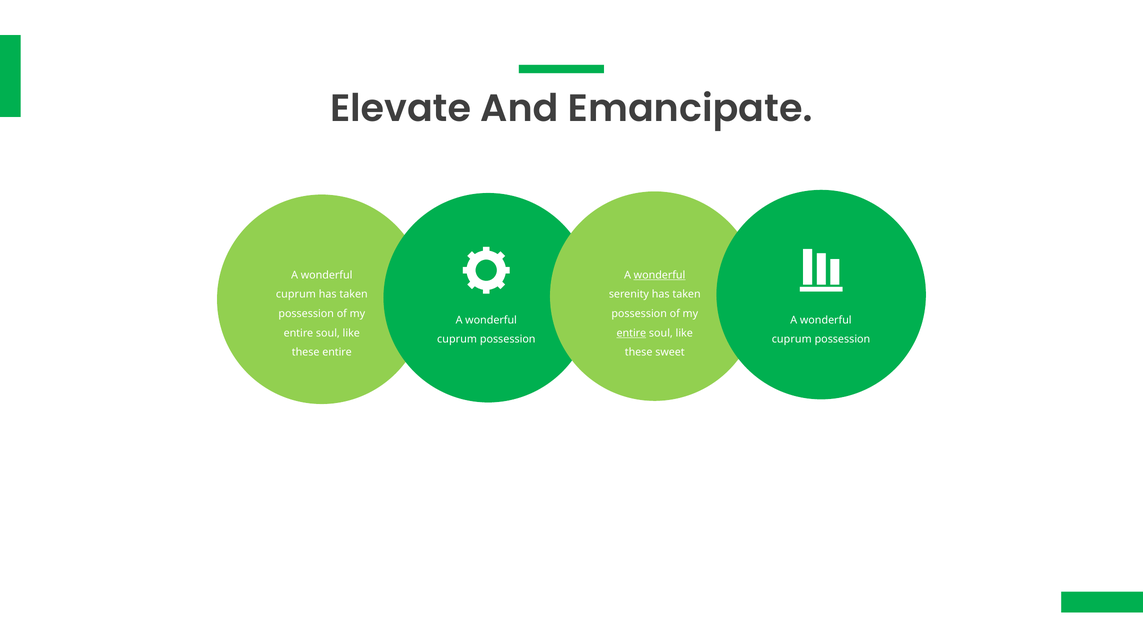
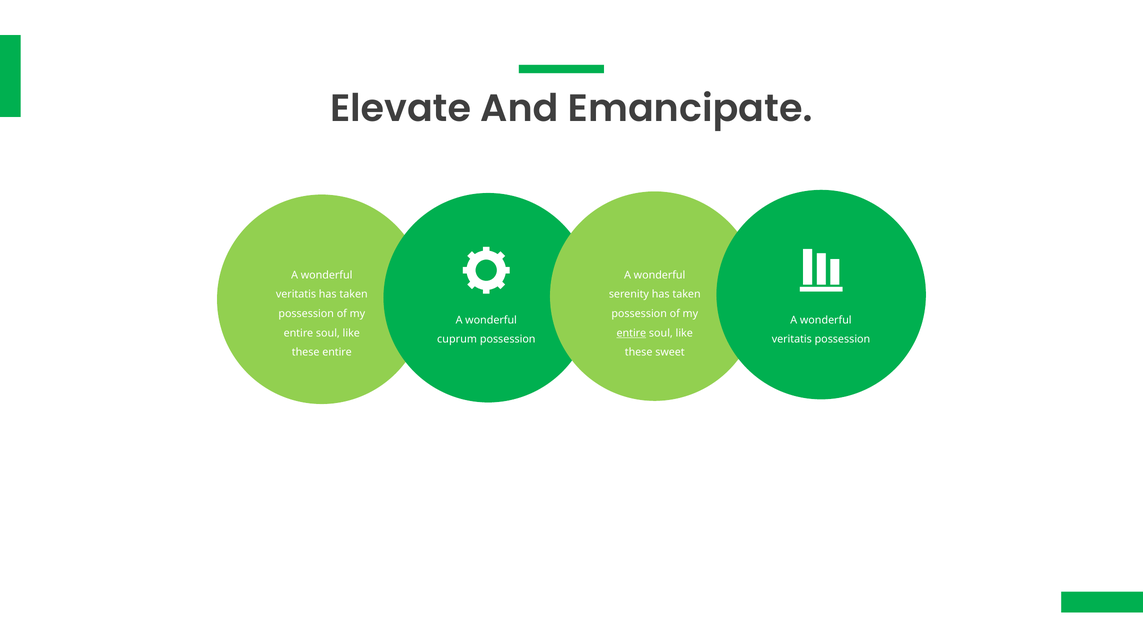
wonderful underline: present -> none (660, 275)
cuprum: cuprum -> veritatis (296, 294)
cuprum: cuprum -> veritatis (792, 339)
